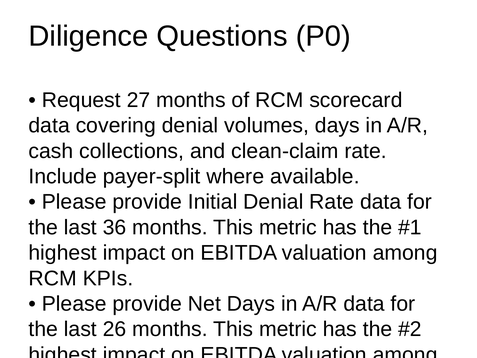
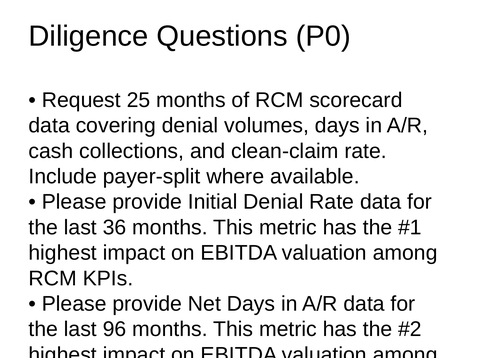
27: 27 -> 25 (138, 100)
26: 26 -> 96 (115, 329)
